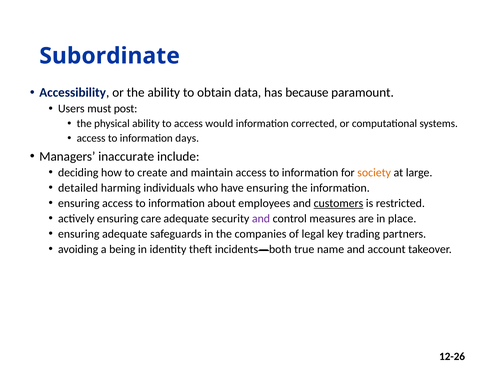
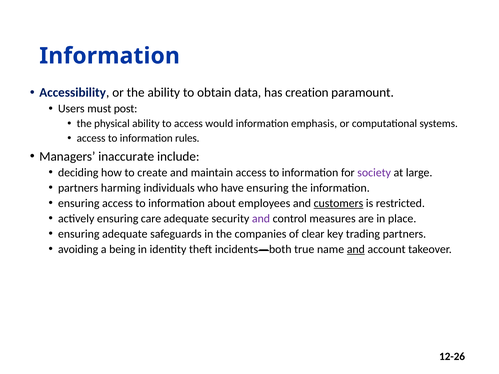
Subordinate: Subordinate -> Information (110, 56)
because: because -> creation (307, 93)
corrected: corrected -> emphasis (314, 124)
days: days -> rules (187, 138)
society colour: orange -> purple (374, 173)
detailed: detailed -> partners (78, 188)
legal: legal -> clear (313, 234)
and underline: none -> present (356, 249)
